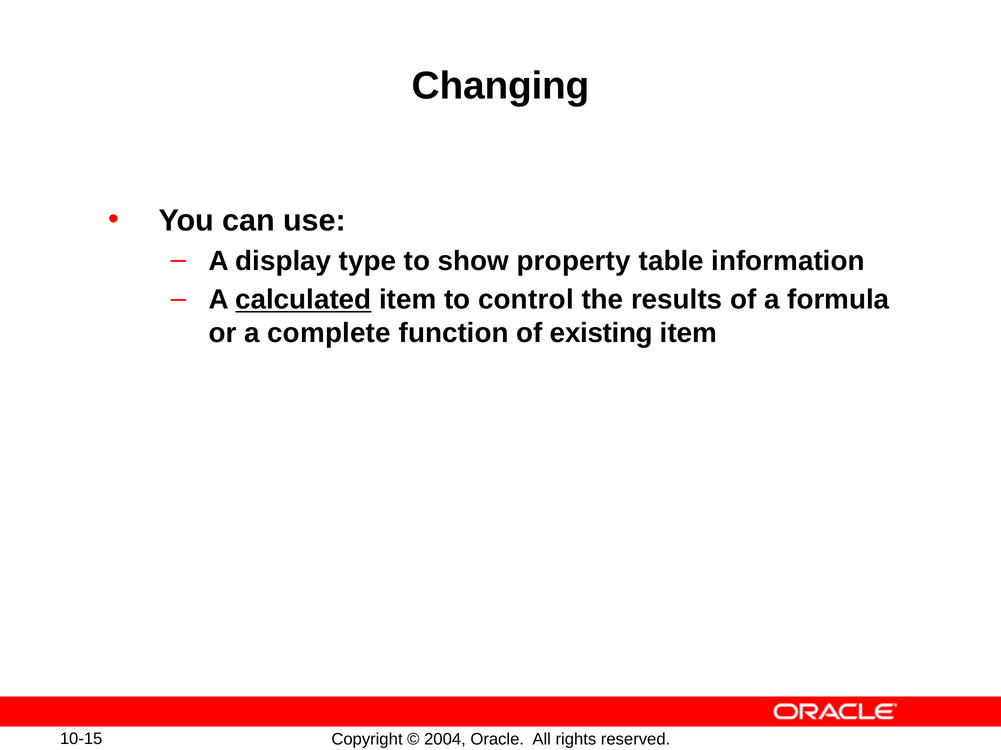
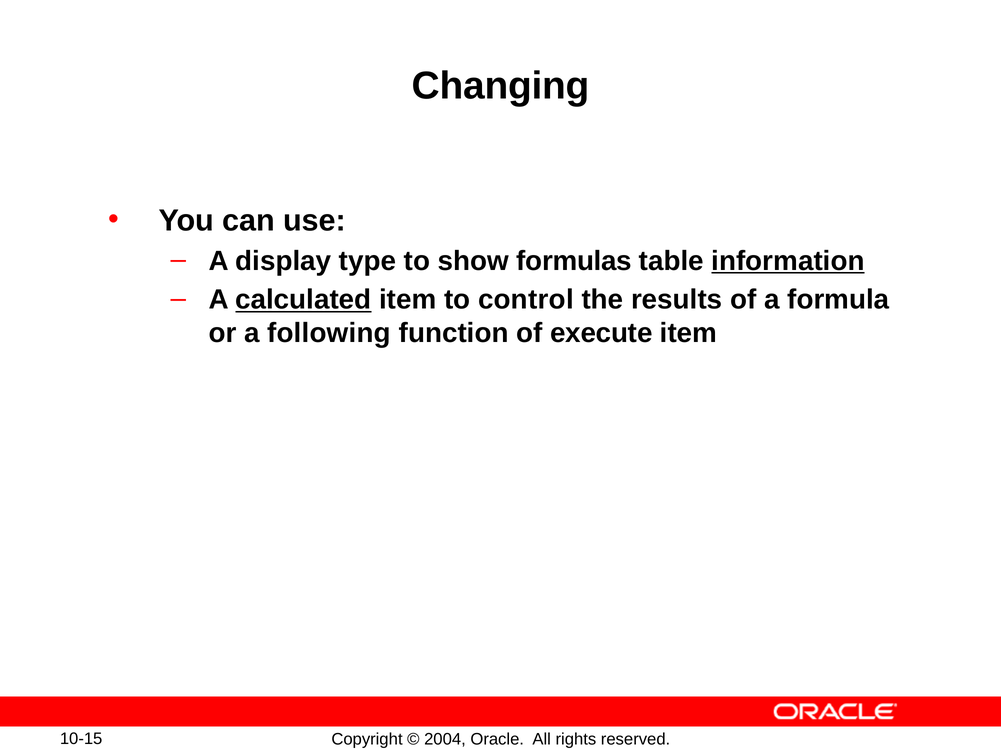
property: property -> formulas (574, 261)
information underline: none -> present (788, 261)
complete: complete -> following (329, 333)
existing: existing -> execute (601, 333)
